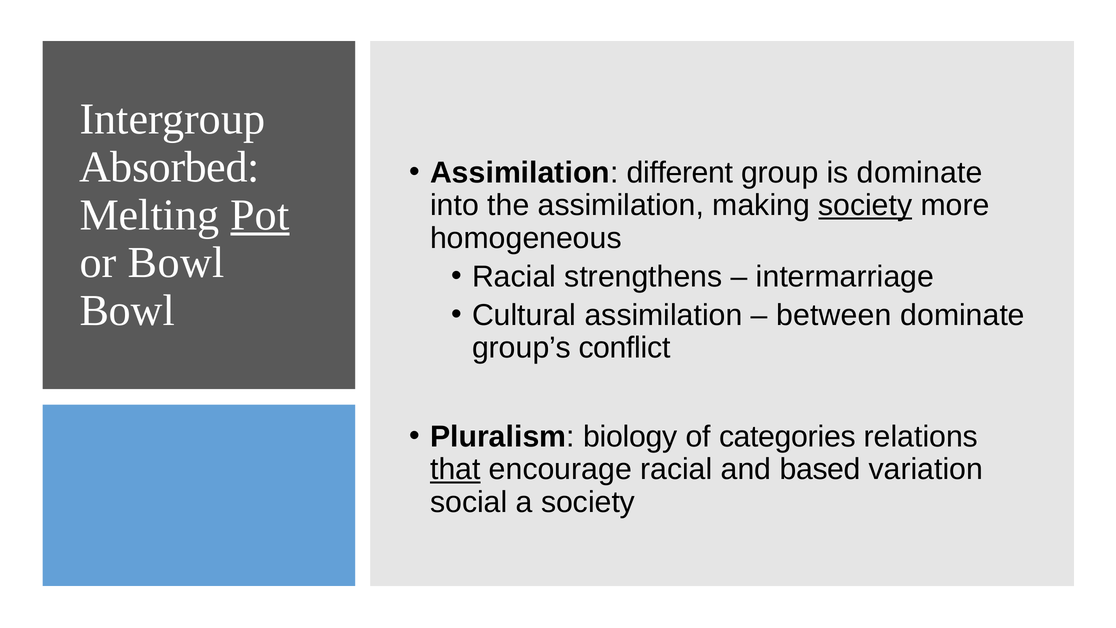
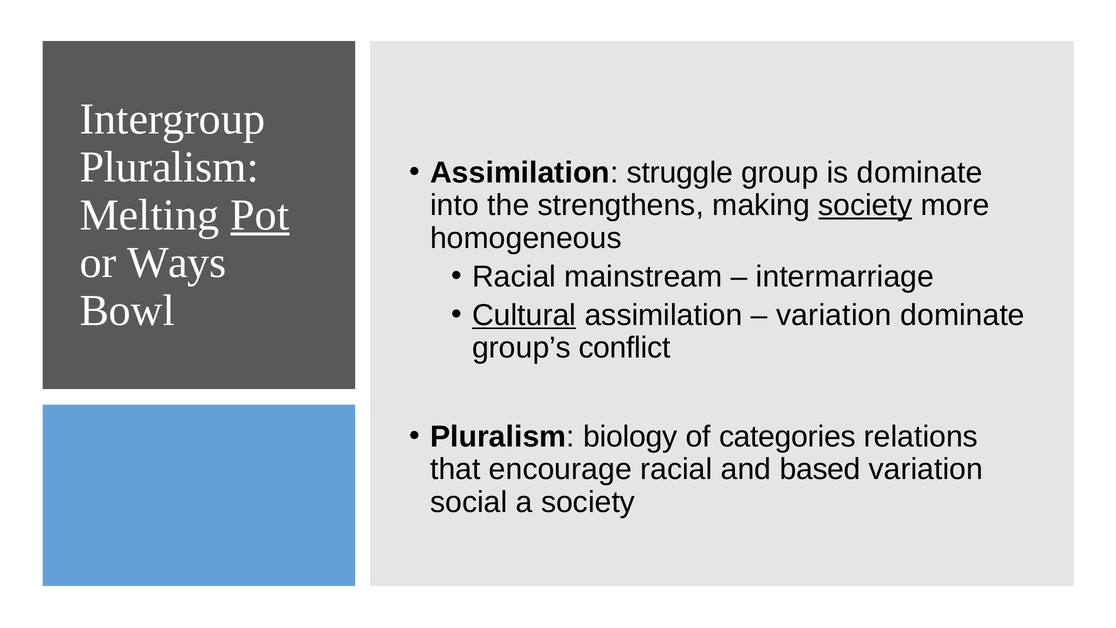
Absorbed: Absorbed -> Pluralism (169, 167)
different: different -> struggle (680, 173)
the assimilation: assimilation -> strengthens (621, 205)
or Bowl: Bowl -> Ways (177, 263)
strengthens: strengthens -> mainstream (643, 277)
Cultural underline: none -> present (524, 315)
between: between -> variation (834, 315)
that underline: present -> none (455, 469)
